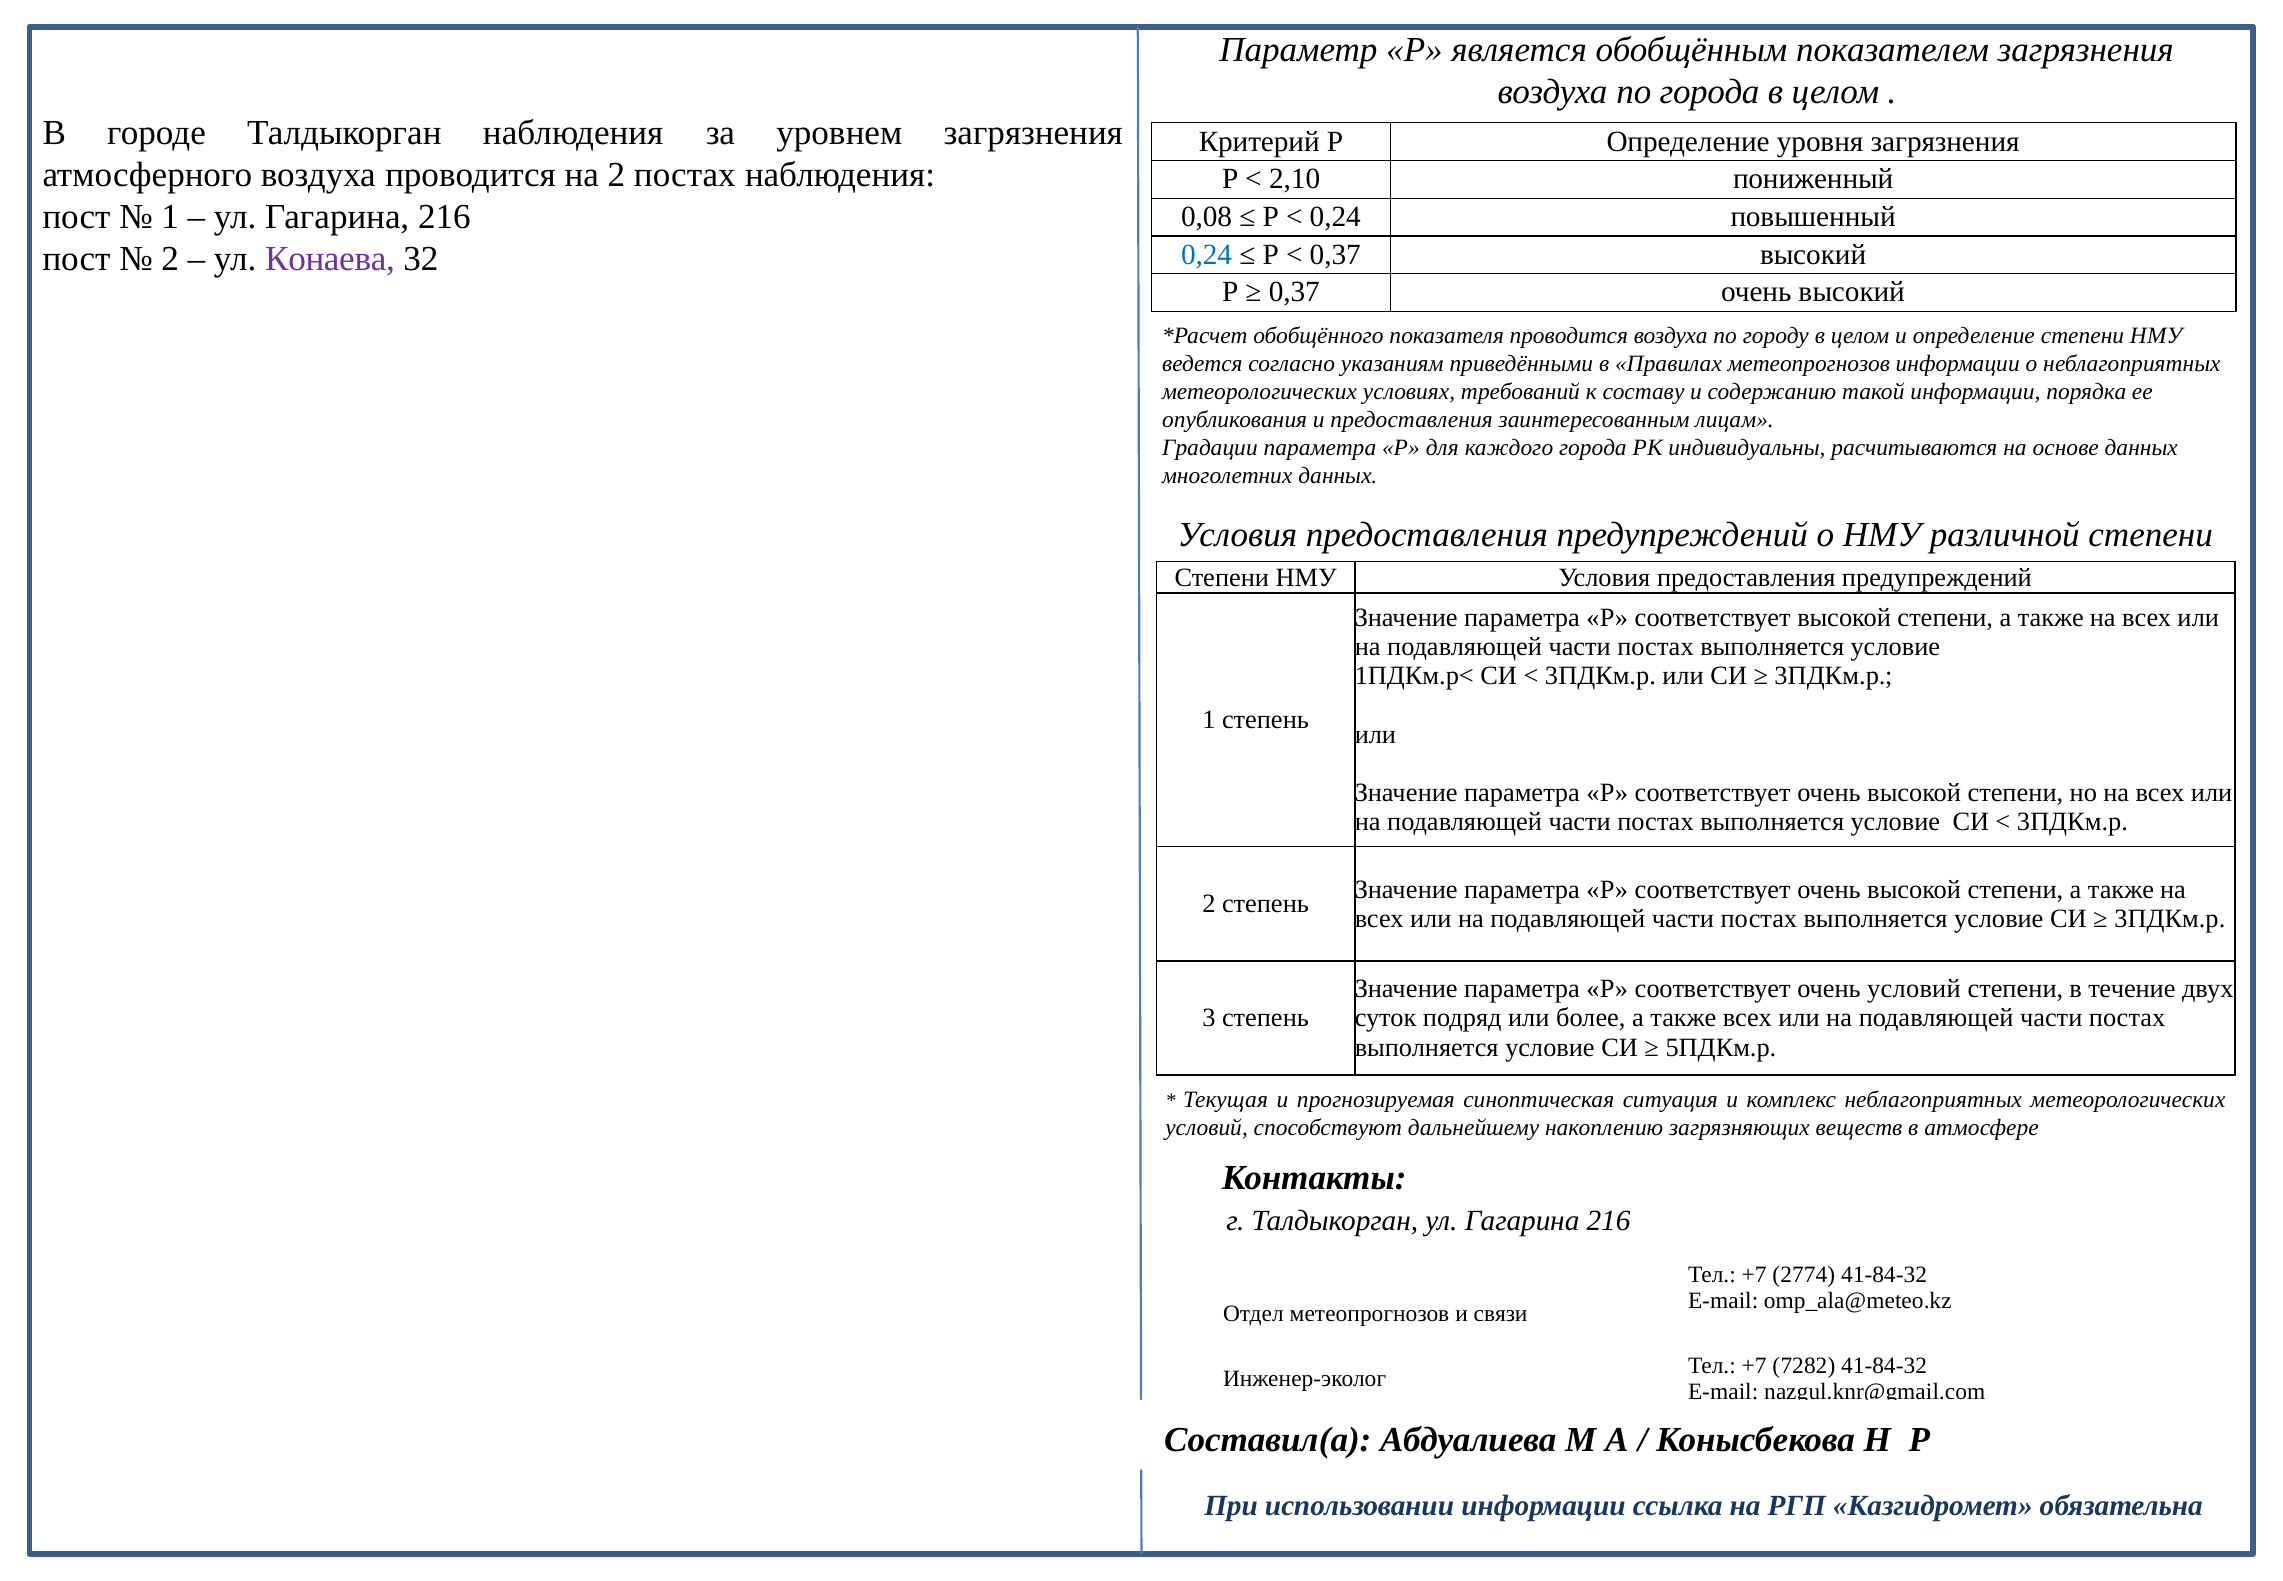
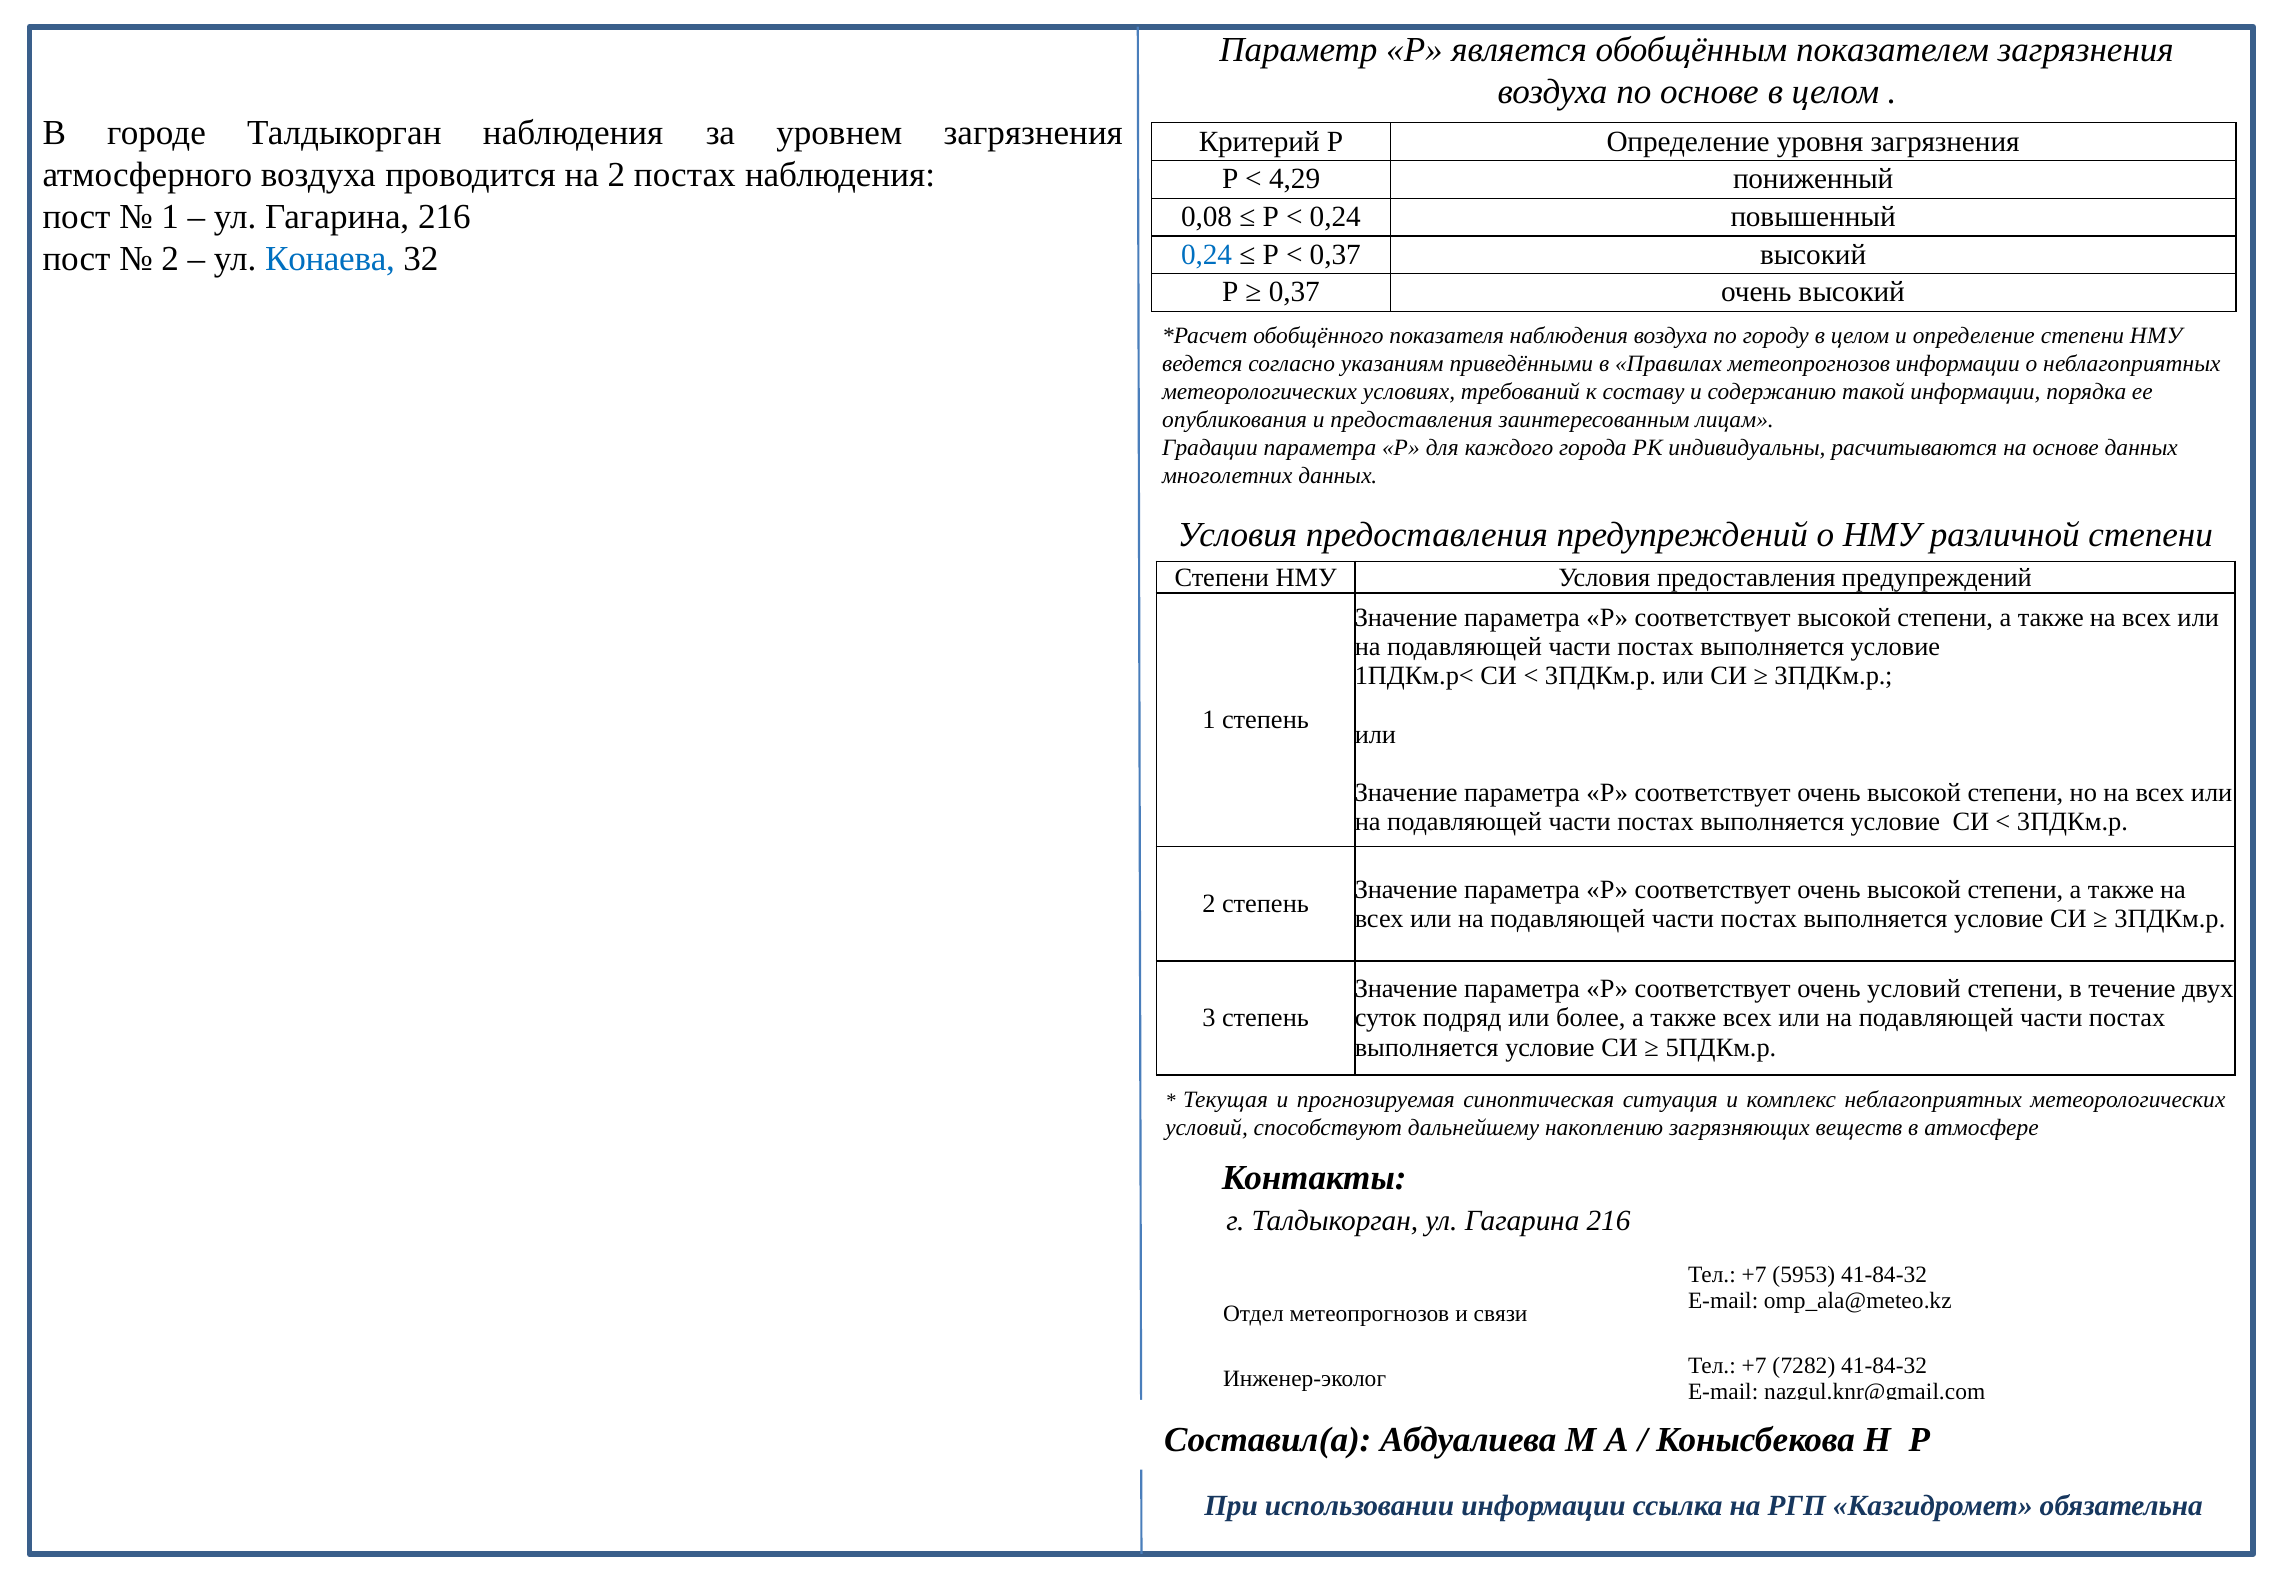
по города: города -> основе (1709, 92)
2,10: 2,10 -> 4,29 (1295, 179)
Конаева colour: purple -> blue (330, 259)
показателя проводится: проводится -> наблюдения (1569, 335)
2774: 2774 -> 5953 (1804, 1274)
